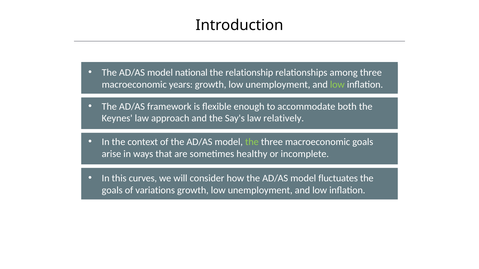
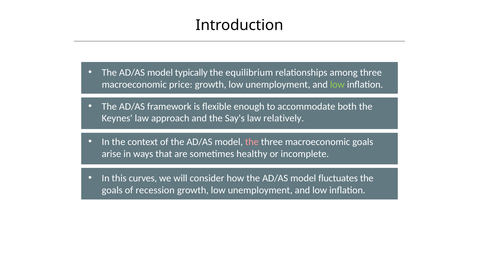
national: national -> typically (191, 73)
relationship: relationship -> equilibrium (249, 73)
years: years -> price (181, 85)
the colour: light green -> pink (252, 142)
variations: variations -> recession (155, 190)
